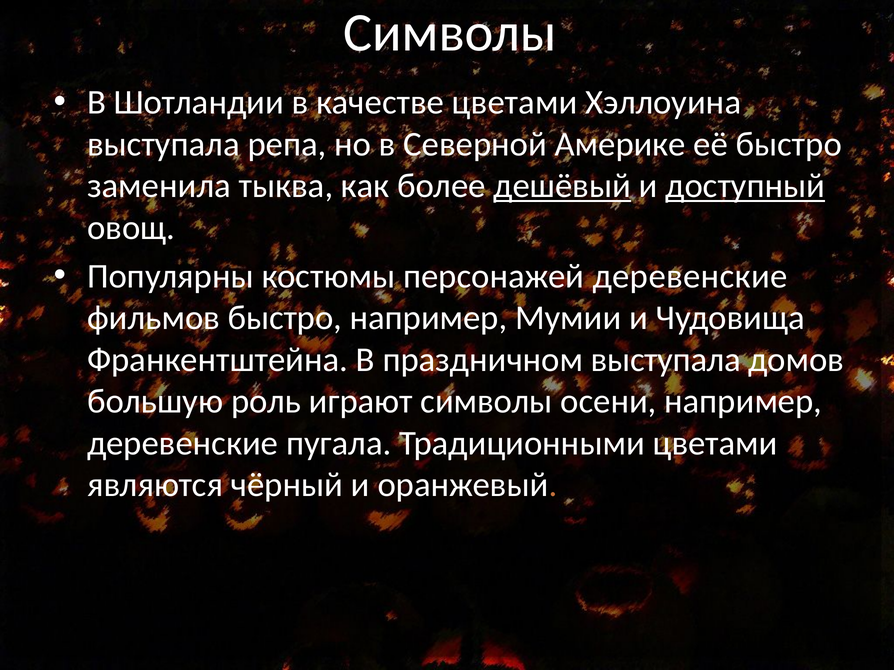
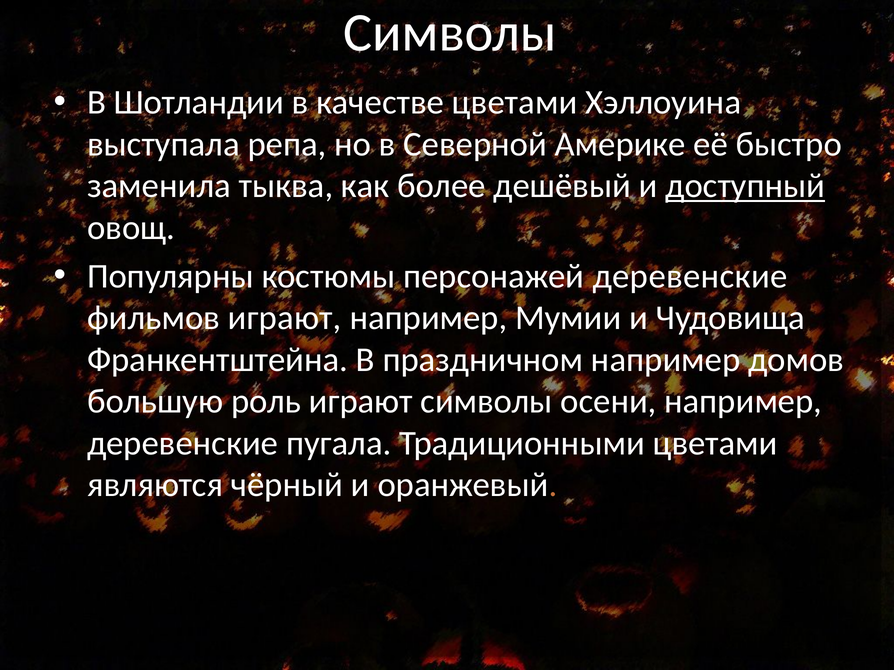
дешёвый underline: present -> none (562, 186)
фильмов быстро: быстро -> играют (285, 318)
праздничном выступала: выступала -> например (666, 360)
